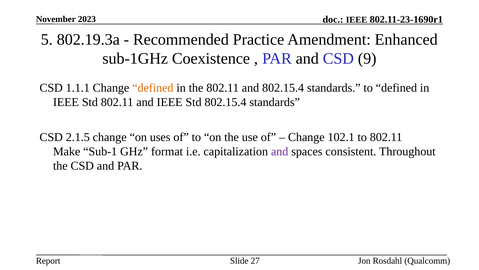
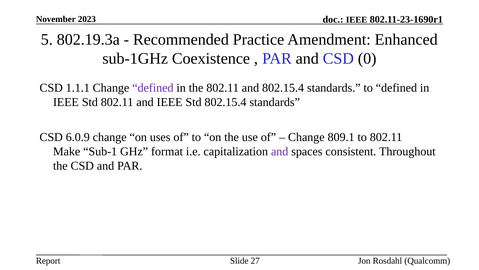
9: 9 -> 0 (367, 59)
defined colour: orange -> purple (153, 88)
2.1.5: 2.1.5 -> 6.0.9 (78, 137)
102.1: 102.1 -> 809.1 (341, 137)
